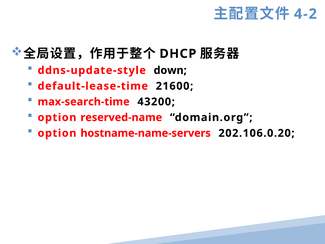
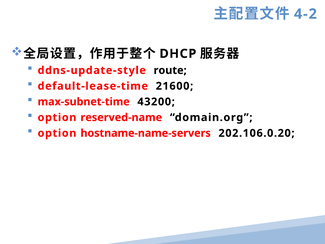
down: down -> route (170, 70)
max-search-time: max-search-time -> max-subnet-time (84, 102)
